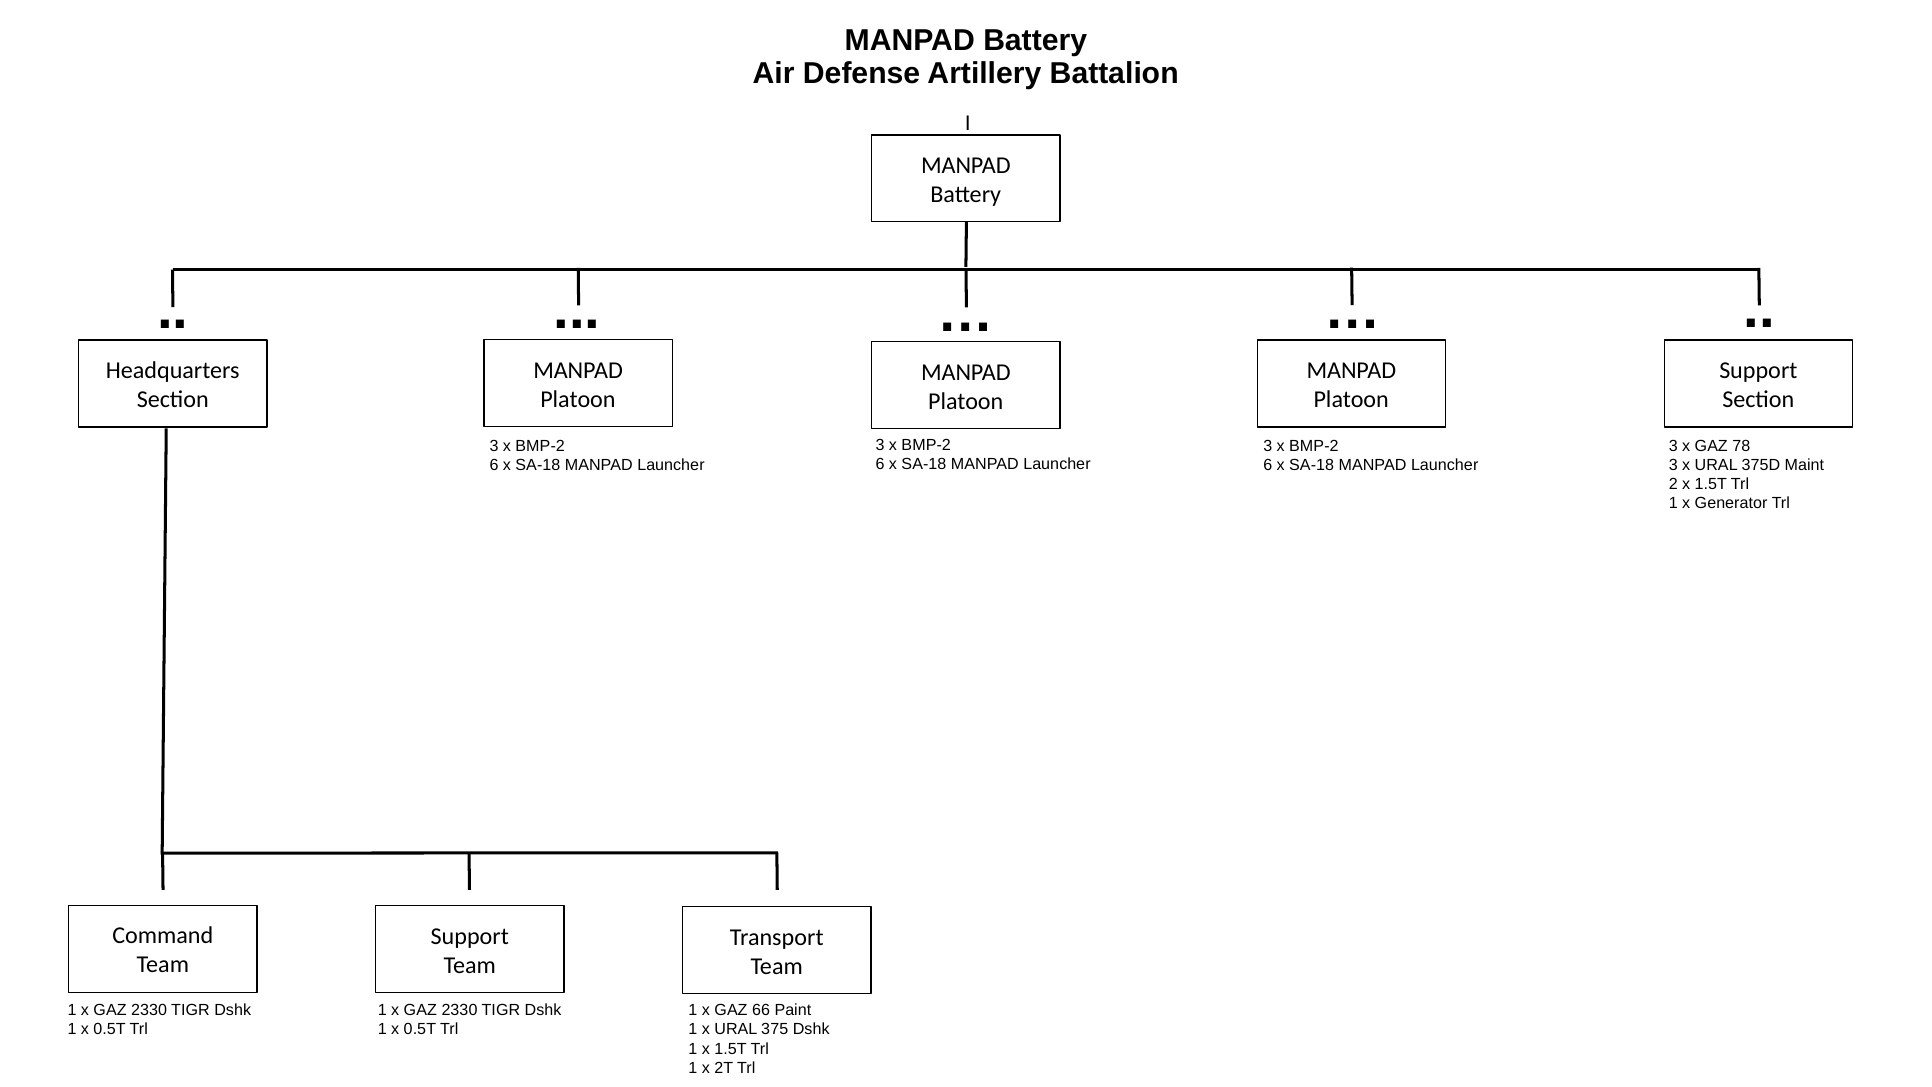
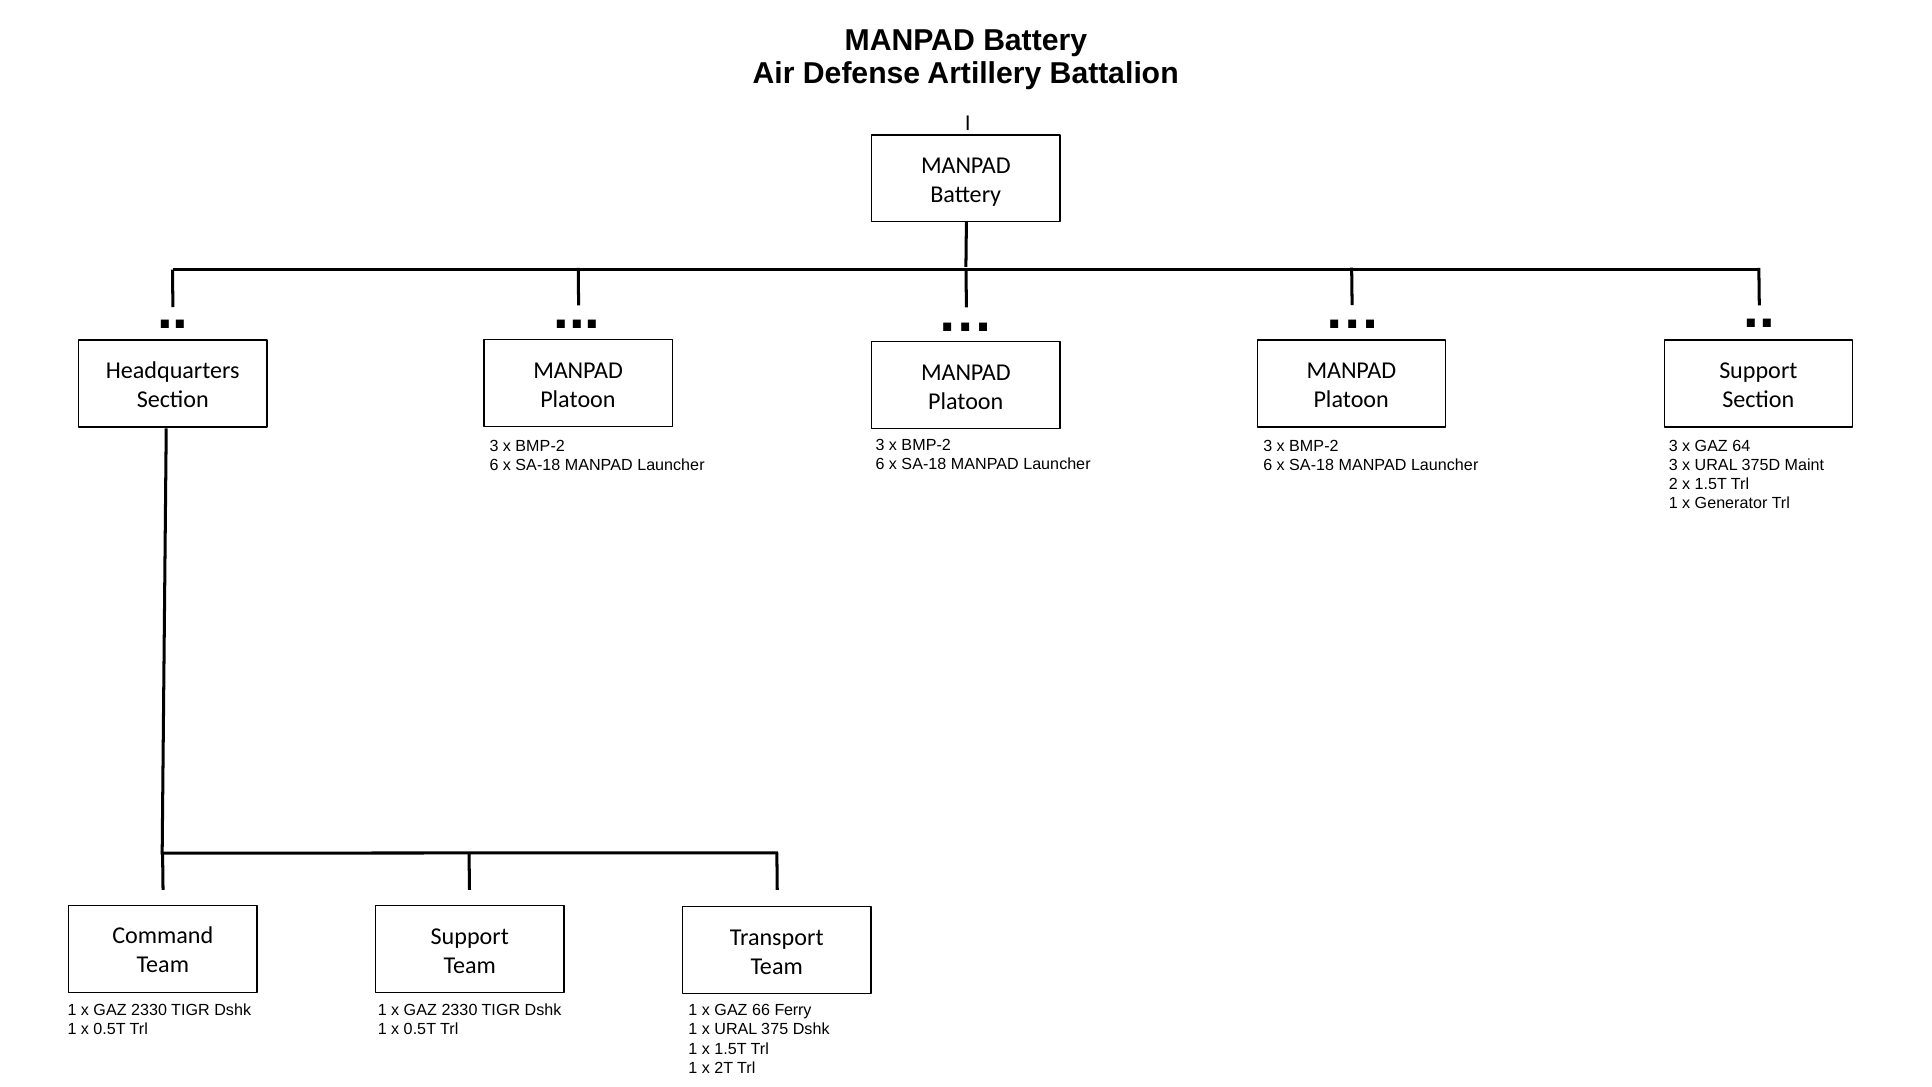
78: 78 -> 64 (1741, 446)
Paint: Paint -> Ferry (793, 1010)
